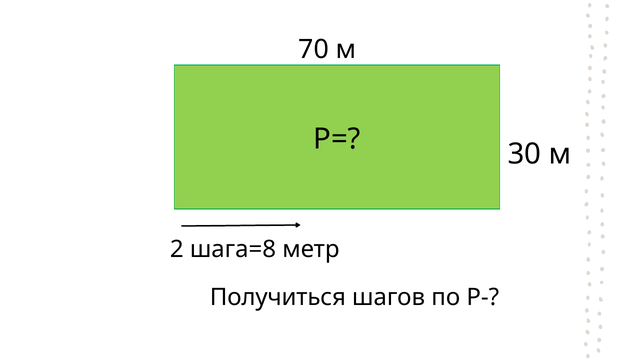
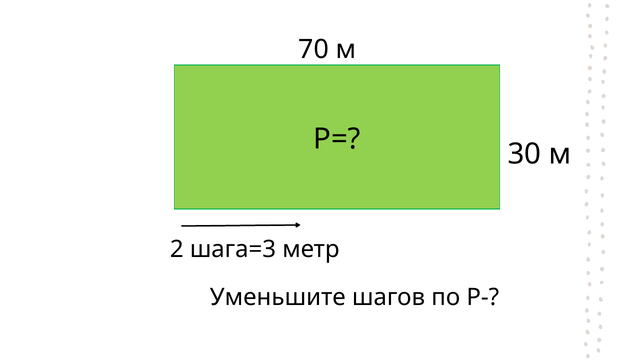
шага=8: шага=8 -> шага=3 (233, 250)
Получиться: Получиться -> Уменьшите (278, 298)
